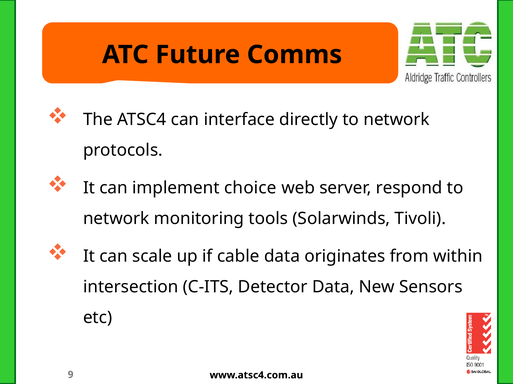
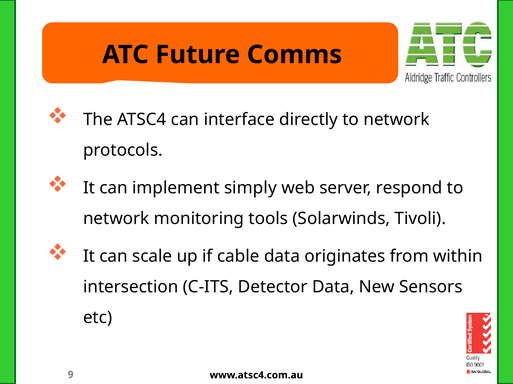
choice: choice -> simply (250, 188)
